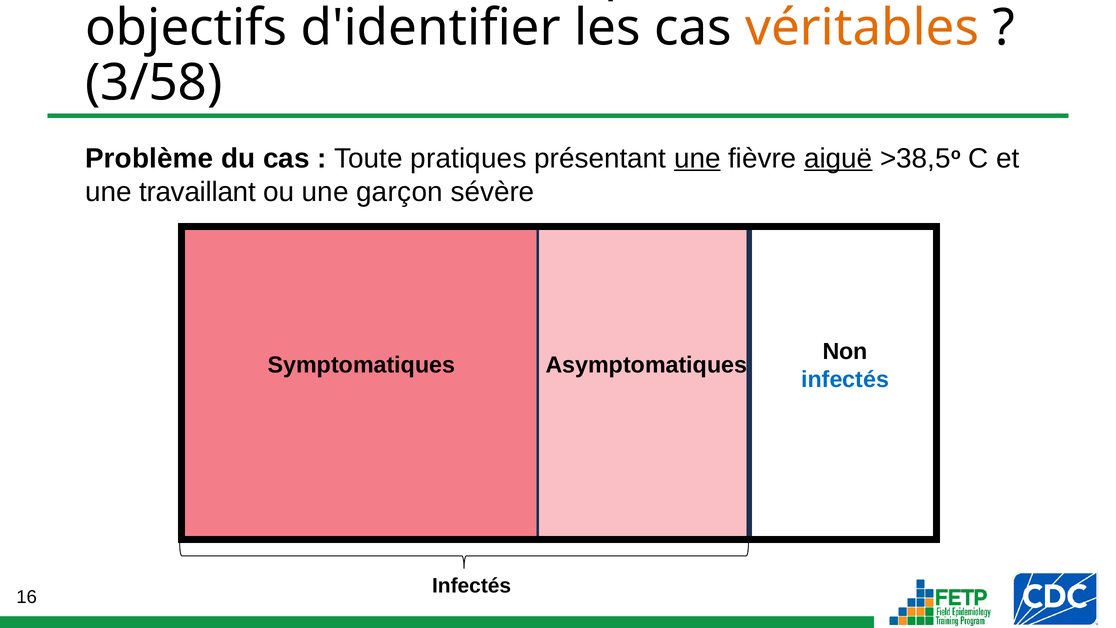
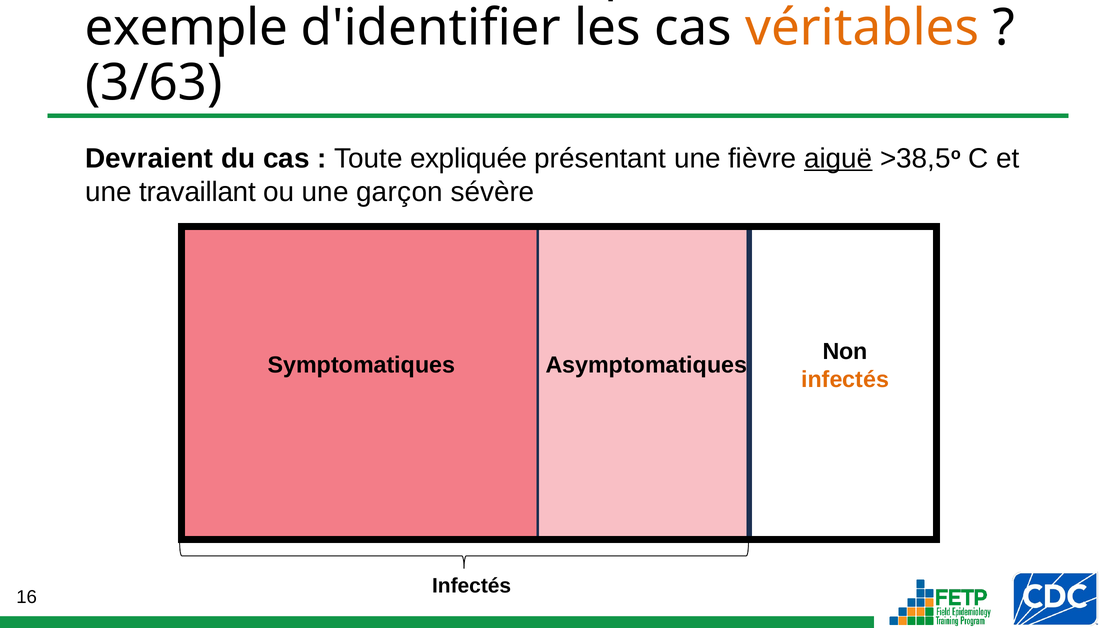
objectifs: objectifs -> exemple (186, 28)
3/58: 3/58 -> 3/63 (154, 83)
Problème: Problème -> Devraient (149, 158)
pratiques: pratiques -> expliquée (469, 158)
une underline: present -> none (697, 158)
infectés colour: blue -> orange (845, 380)
